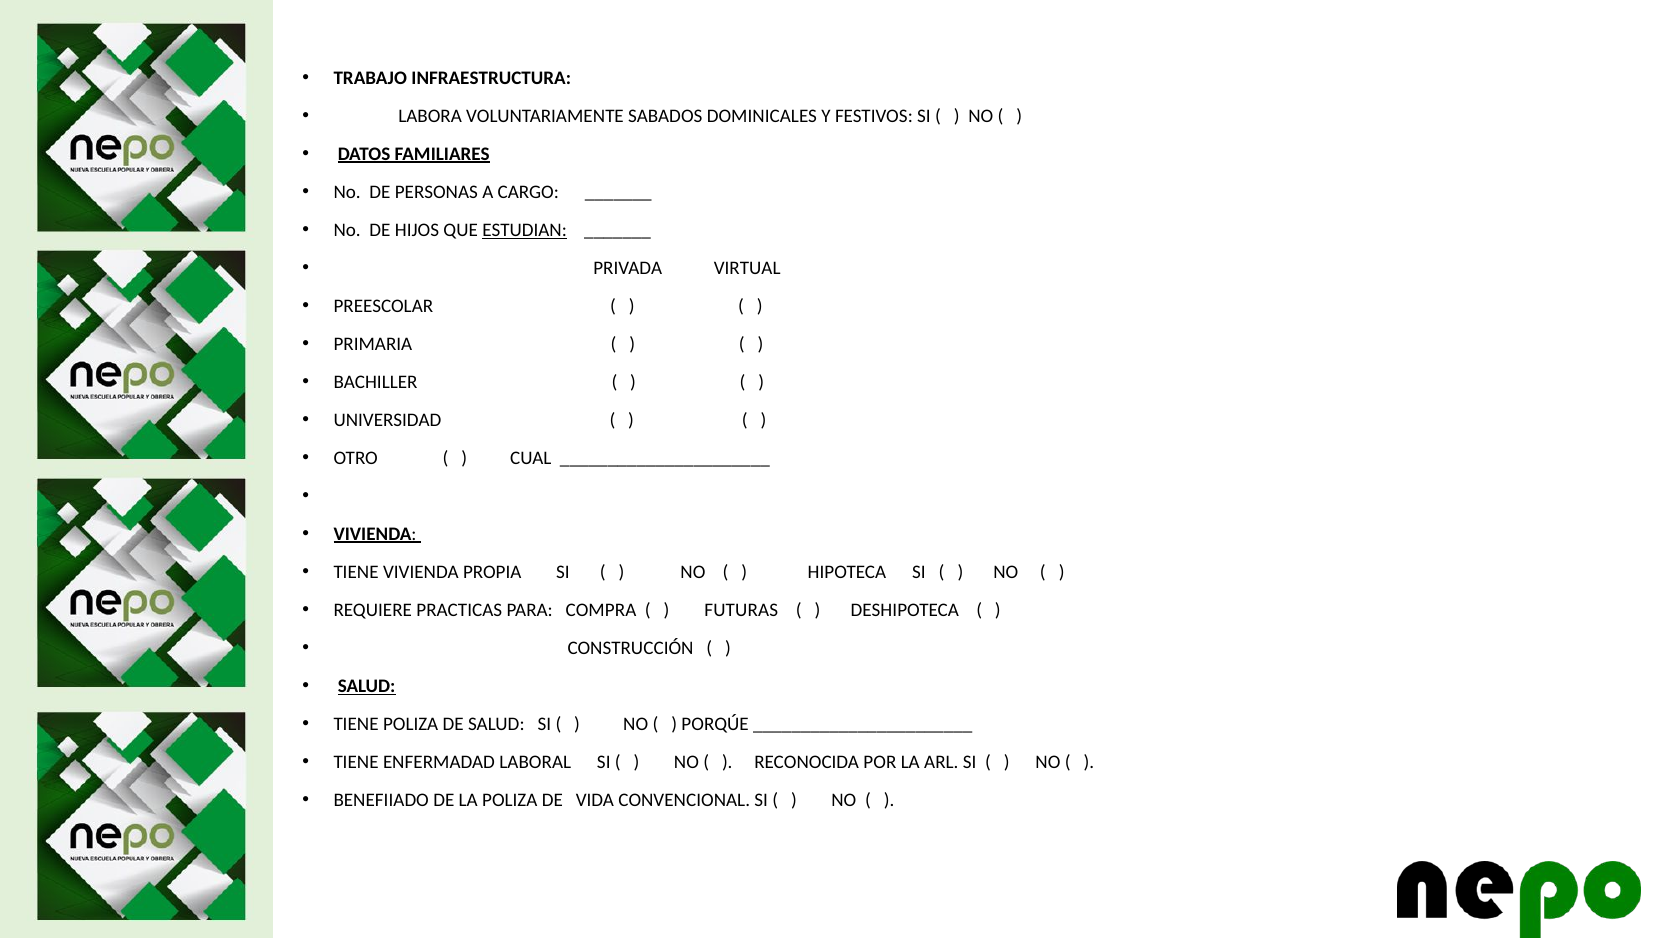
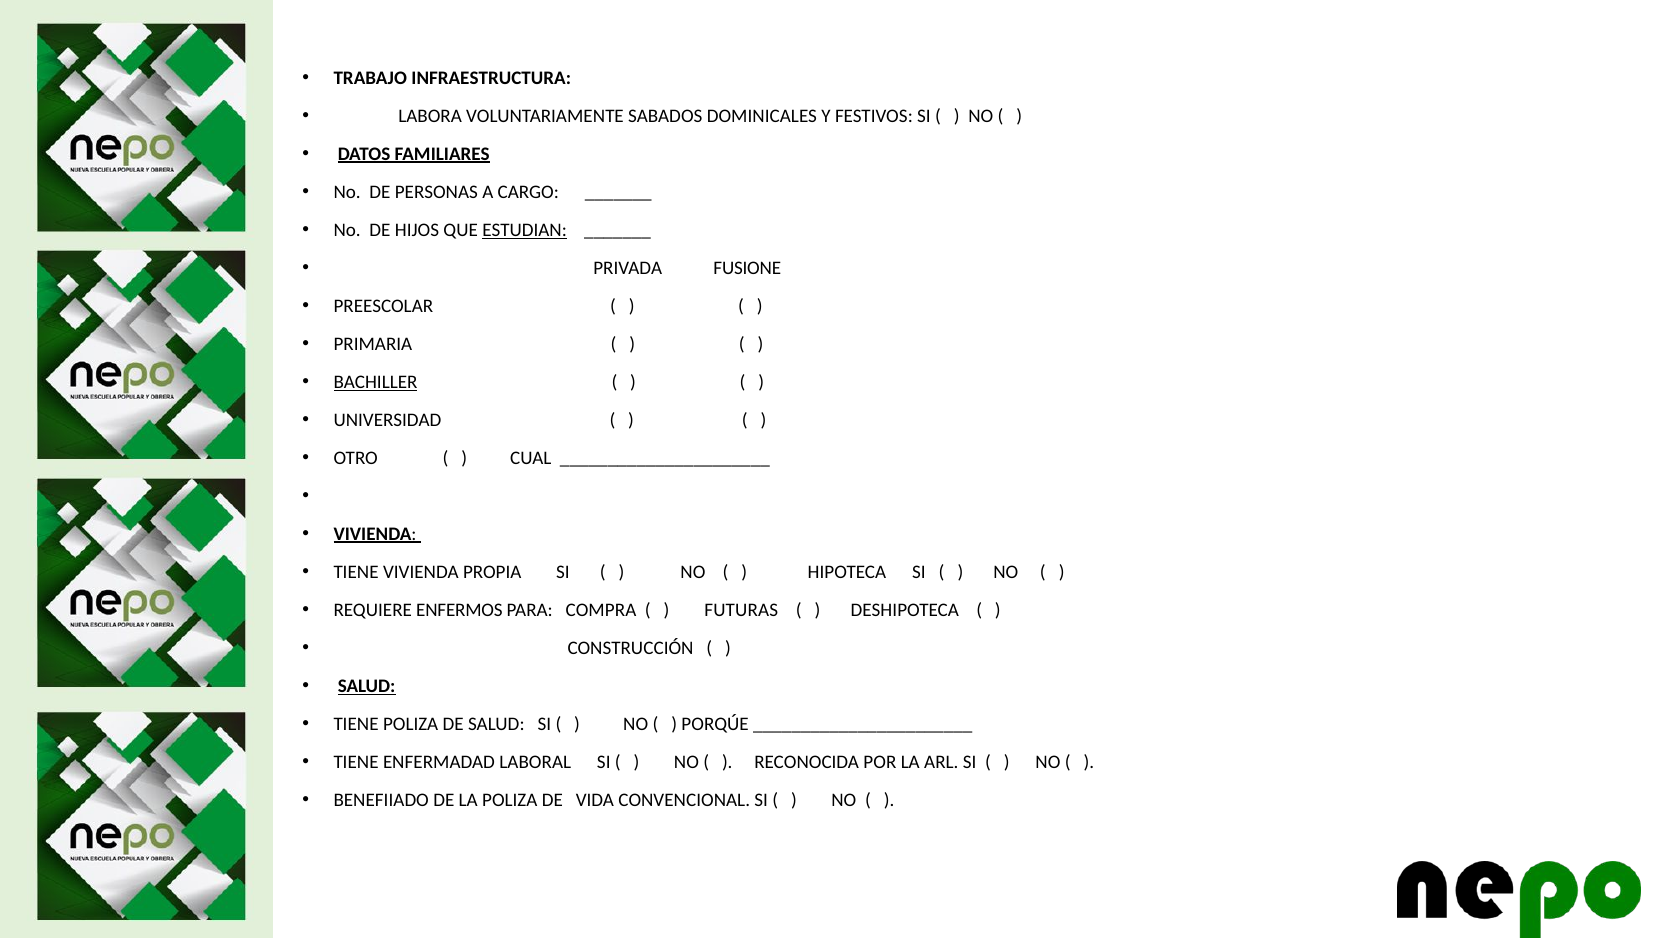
VIRTUAL: VIRTUAL -> FUSIONE (747, 268)
BACHILLER underline: none -> present (375, 382)
PRACTICAS: PRACTICAS -> ENFERMOS (459, 610)
